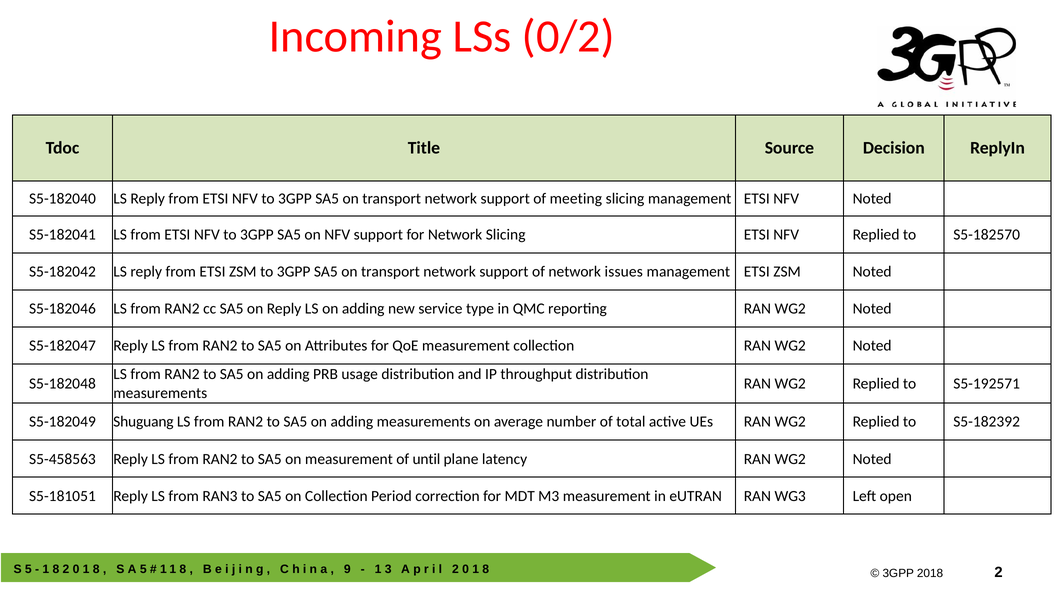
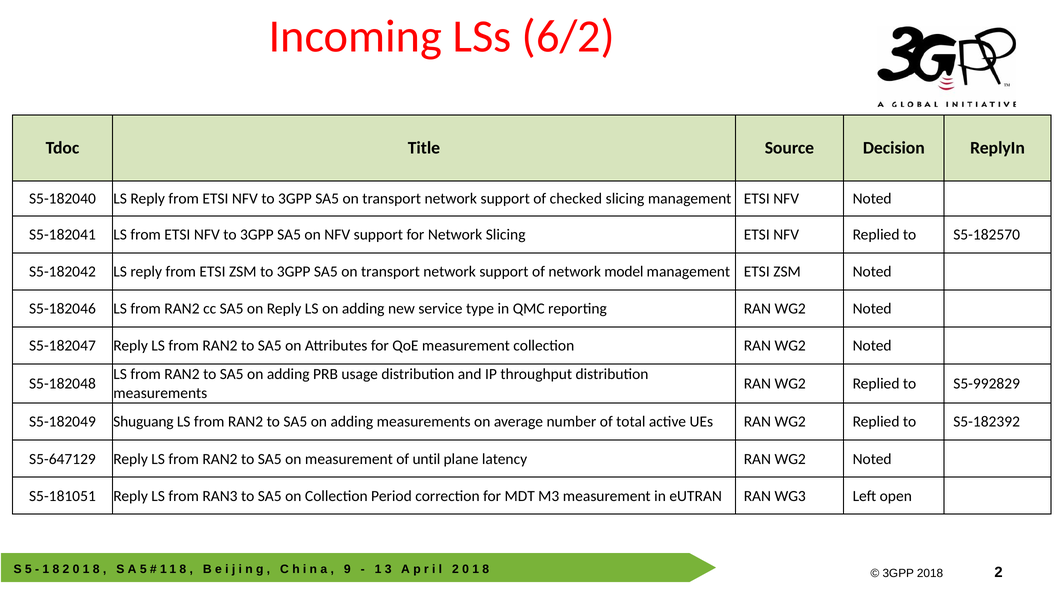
0/2: 0/2 -> 6/2 (568, 37)
meeting: meeting -> checked (576, 199)
issues: issues -> model (624, 272)
S5-192571: S5-192571 -> S5-992829 (987, 384)
S5-458563: S5-458563 -> S5-647129 (62, 459)
